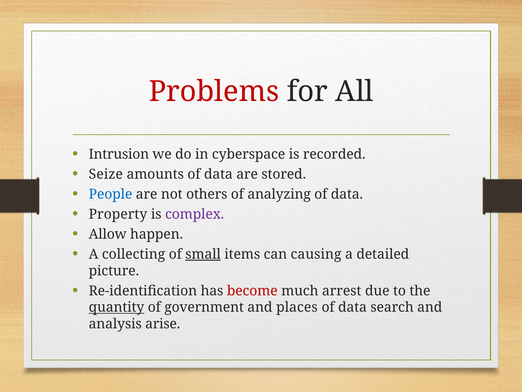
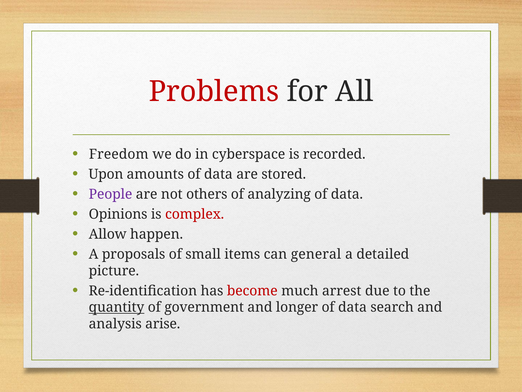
Intrusion: Intrusion -> Freedom (119, 154)
Seize: Seize -> Upon (106, 174)
People colour: blue -> purple (111, 194)
Property: Property -> Opinions (118, 214)
complex colour: purple -> red (195, 214)
collecting: collecting -> proposals (134, 254)
small underline: present -> none (203, 254)
causing: causing -> general (316, 254)
places: places -> longer (297, 307)
